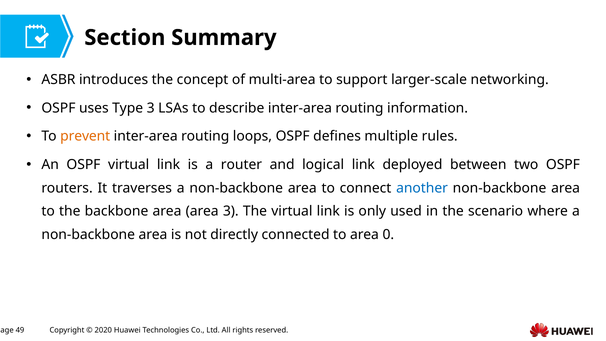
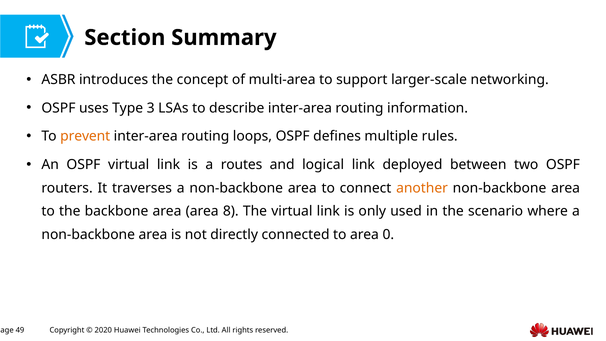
router: router -> routes (242, 165)
another colour: blue -> orange (422, 188)
area 3: 3 -> 8 (231, 211)
